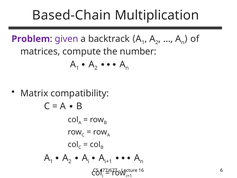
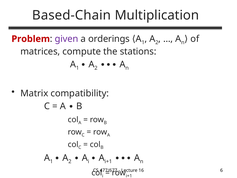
Problem colour: purple -> red (31, 39)
backtrack: backtrack -> orderings (109, 39)
number: number -> stations (138, 51)
